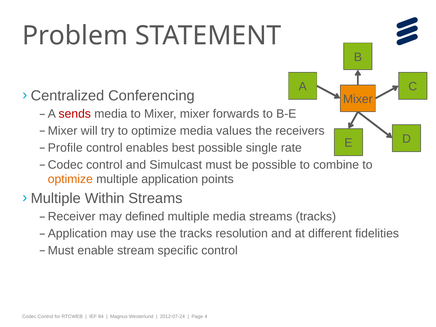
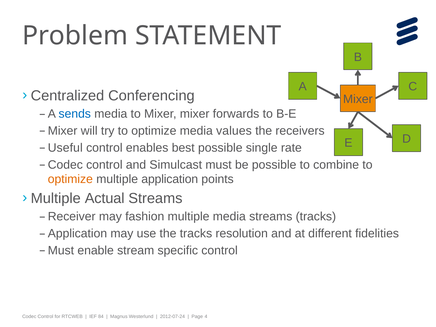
sends colour: red -> blue (75, 114)
Profile: Profile -> Useful (65, 148)
Within: Within -> Actual (105, 198)
defined: defined -> fashion (145, 217)
